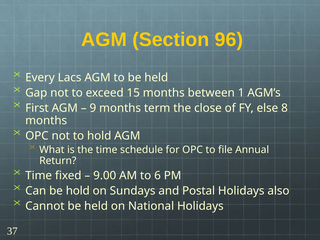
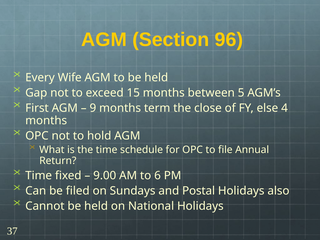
Lacs: Lacs -> Wife (70, 77)
1: 1 -> 5 (241, 93)
8: 8 -> 4 (285, 108)
be hold: hold -> filed (78, 191)
